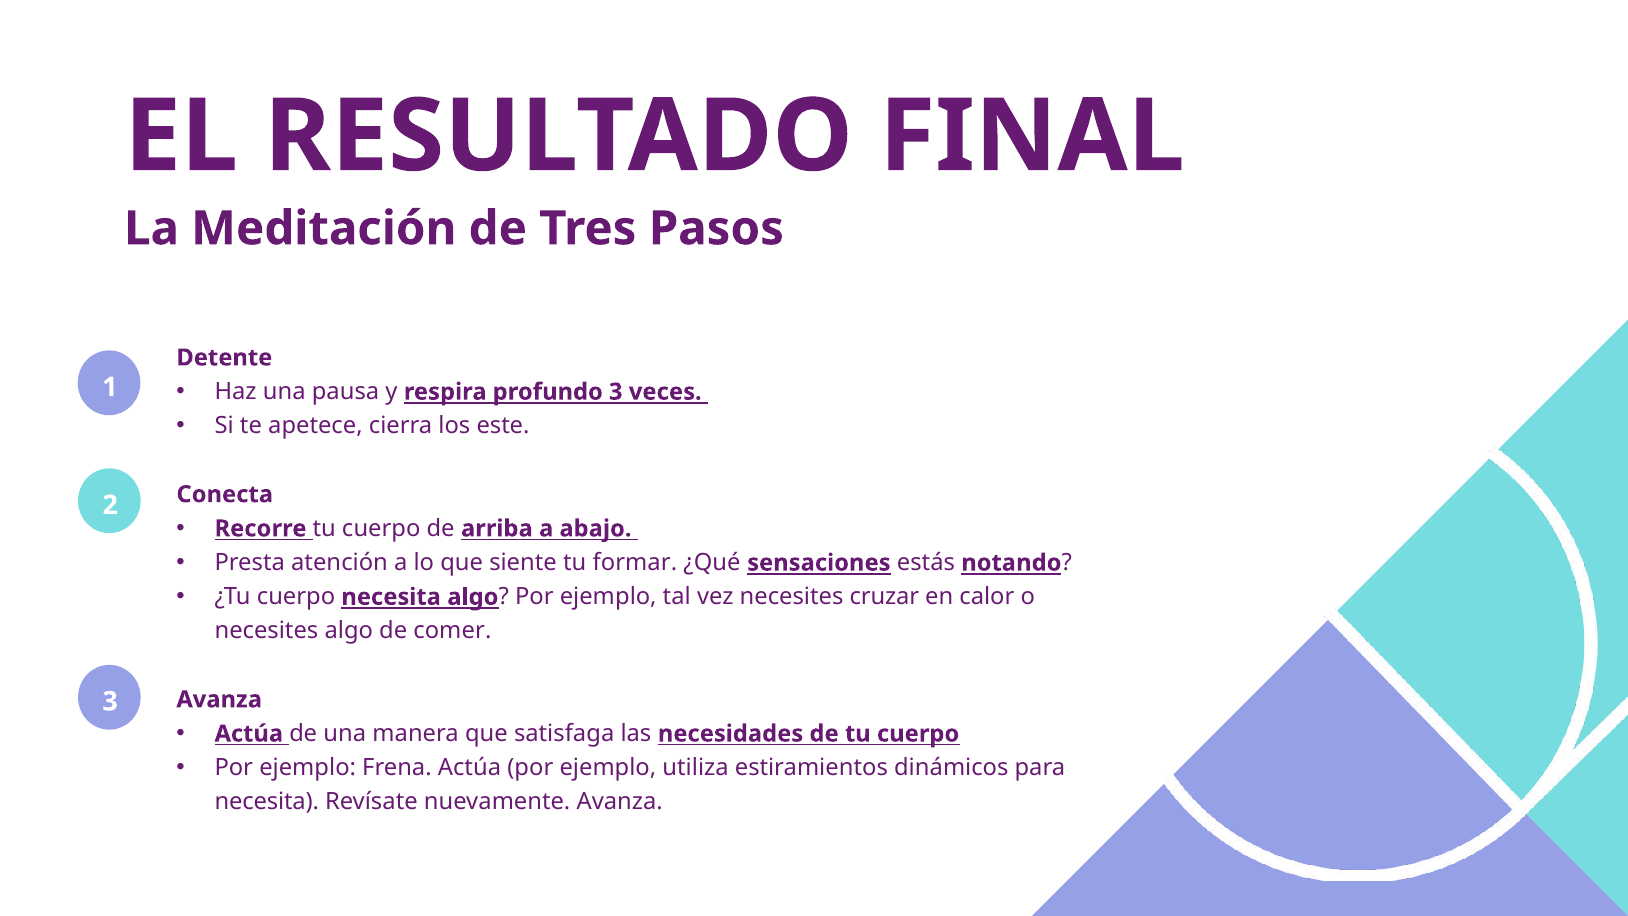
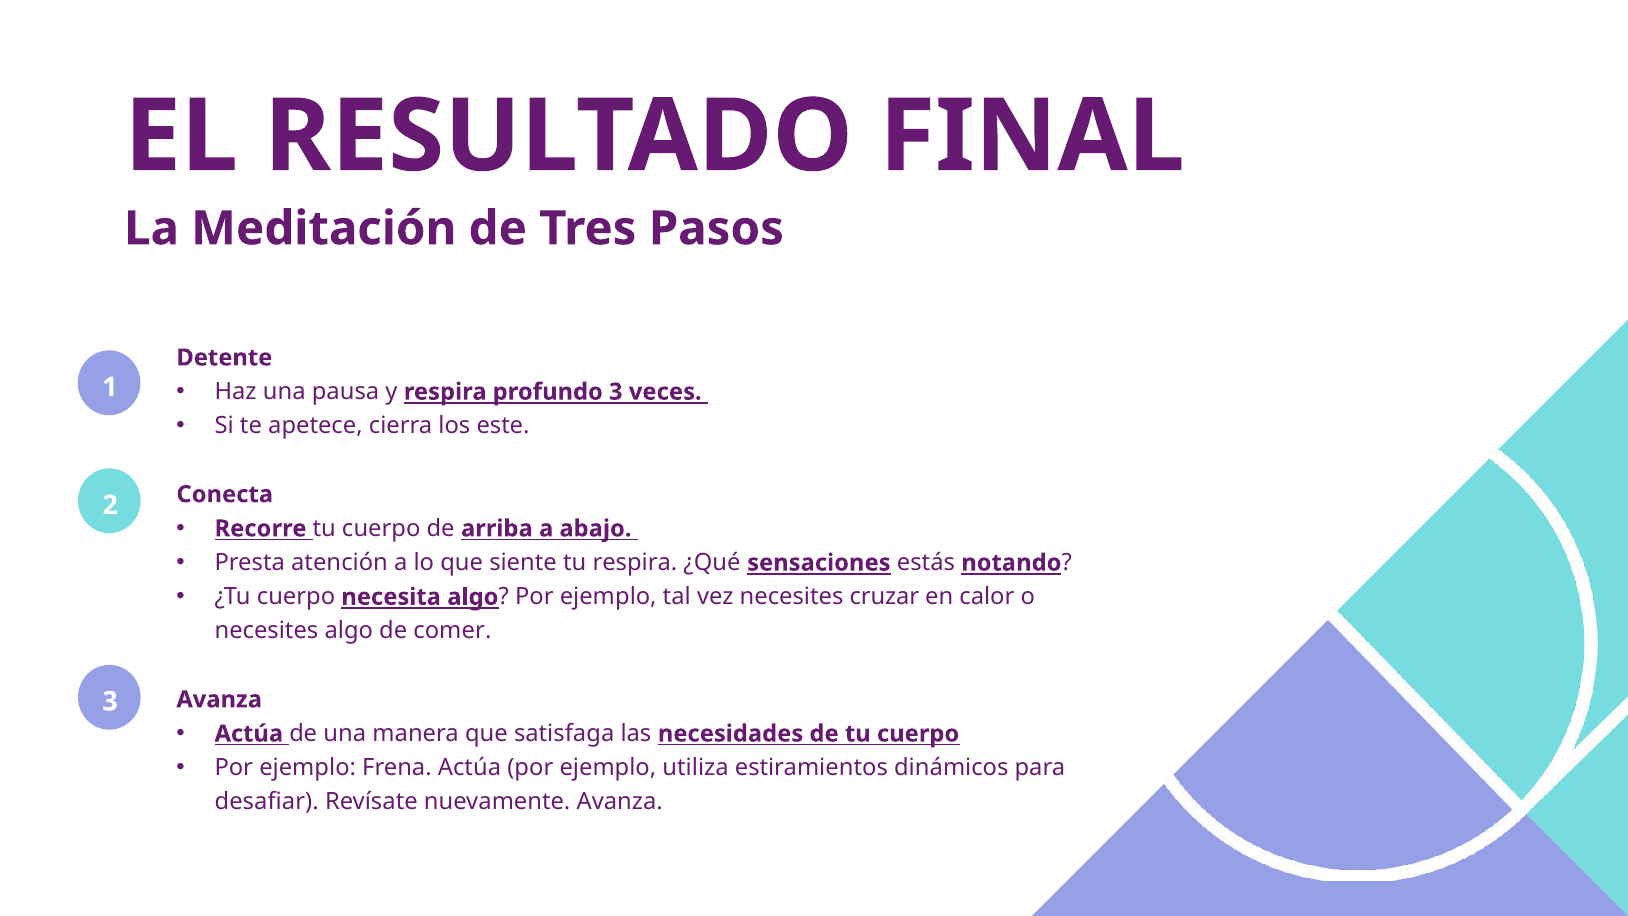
tu formar: formar -> respira (635, 563)
necesita: necesita -> desafiar (267, 802)
